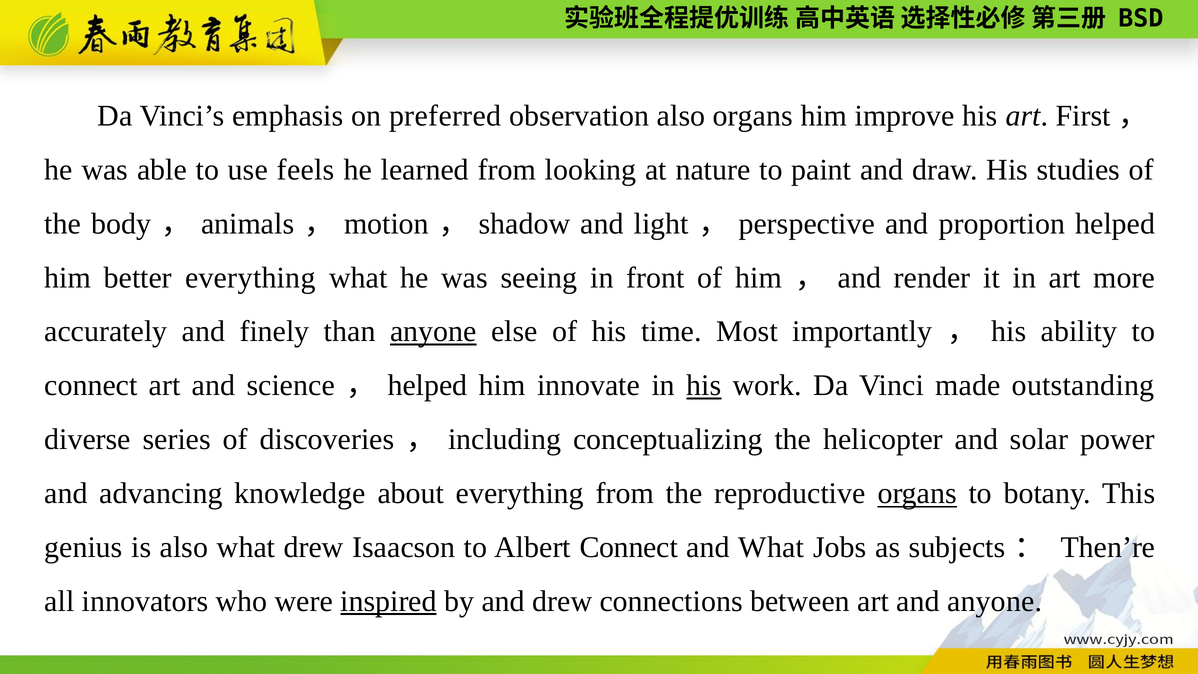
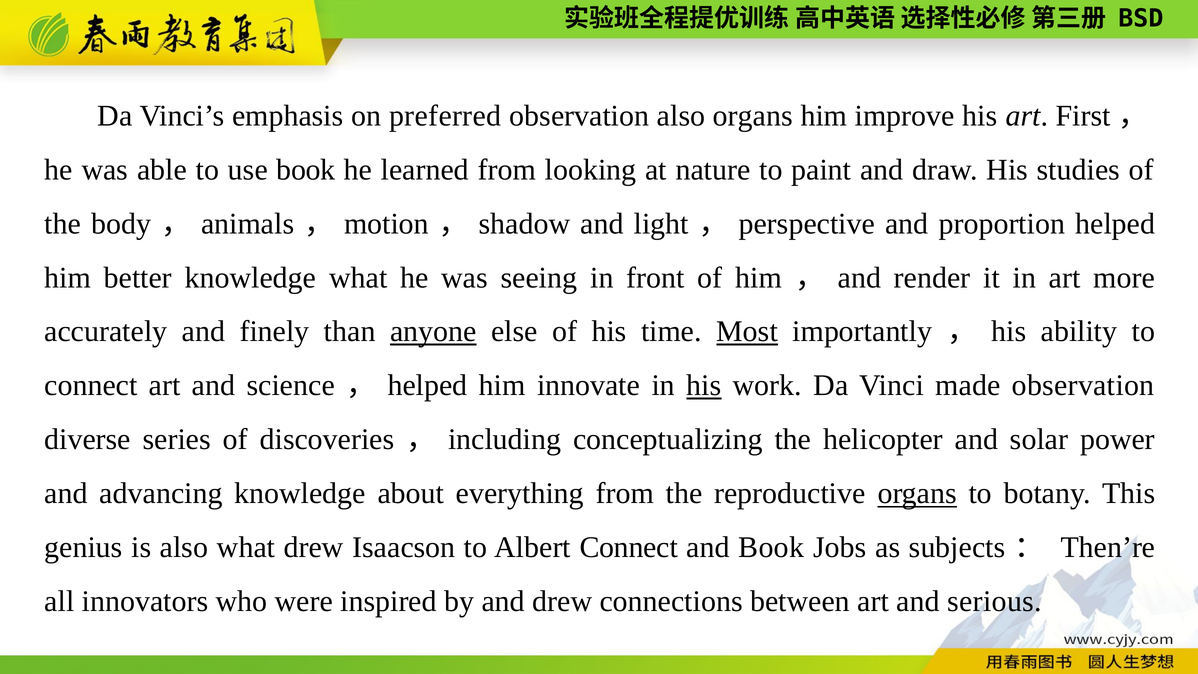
use feels: feels -> book (306, 170)
better everything: everything -> knowledge (251, 278)
Most underline: none -> present (747, 332)
made outstanding: outstanding -> observation (1083, 385)
and What: What -> Book (771, 547)
inspired underline: present -> none (389, 601)
and anyone: anyone -> serious (995, 601)
